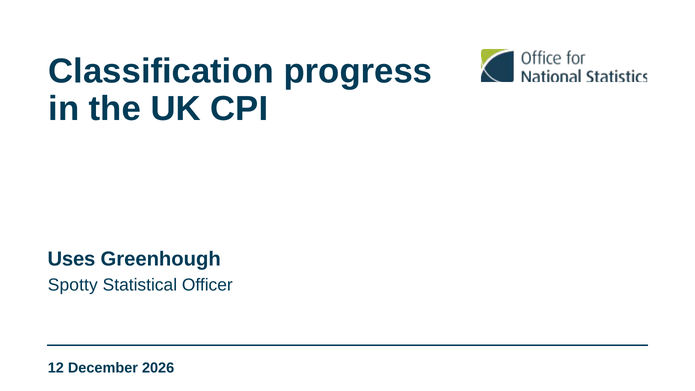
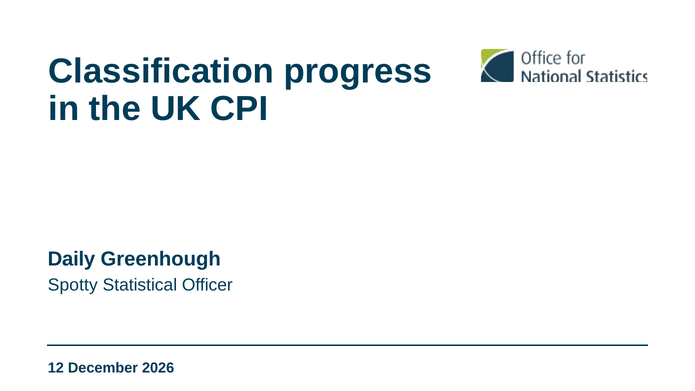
Uses: Uses -> Daily (71, 259)
